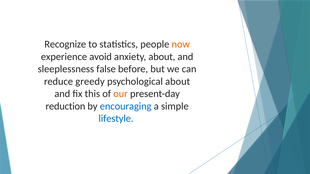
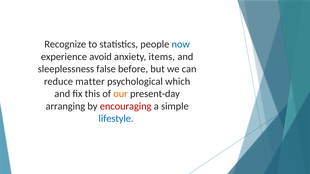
now colour: orange -> blue (181, 44)
anxiety about: about -> items (162, 57)
greedy: greedy -> matter (90, 82)
psychological about: about -> which (178, 82)
reduction: reduction -> arranging (65, 106)
encouraging colour: blue -> red (126, 106)
